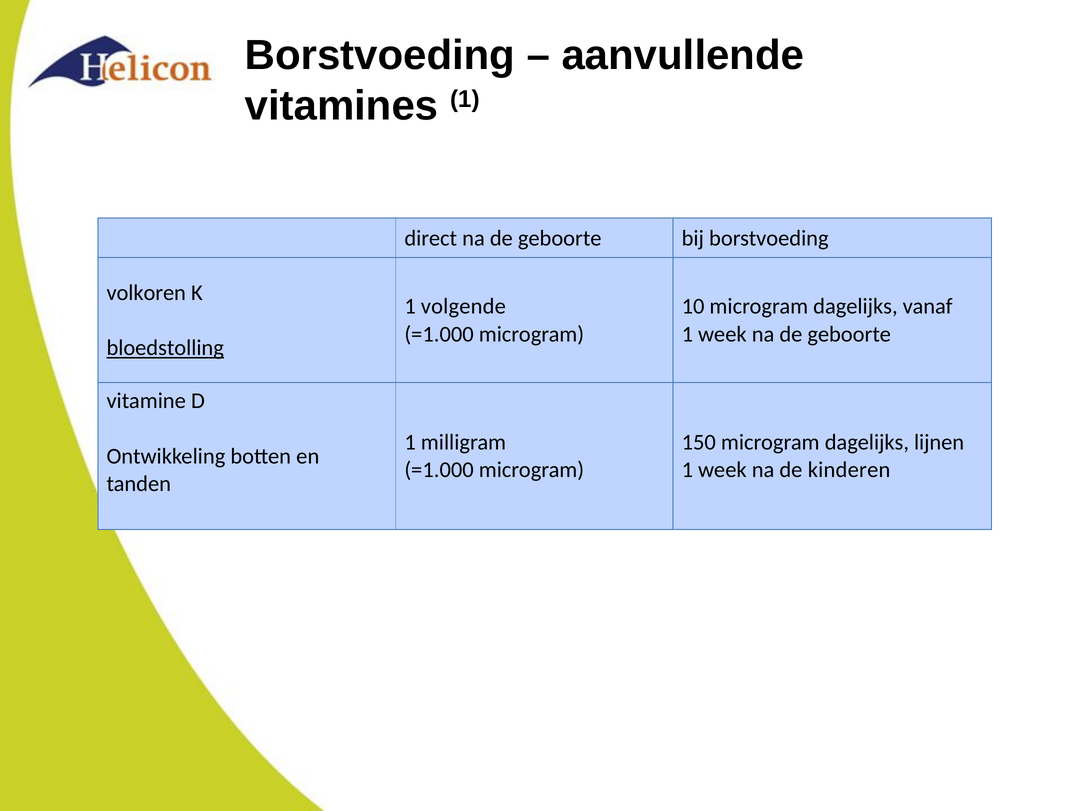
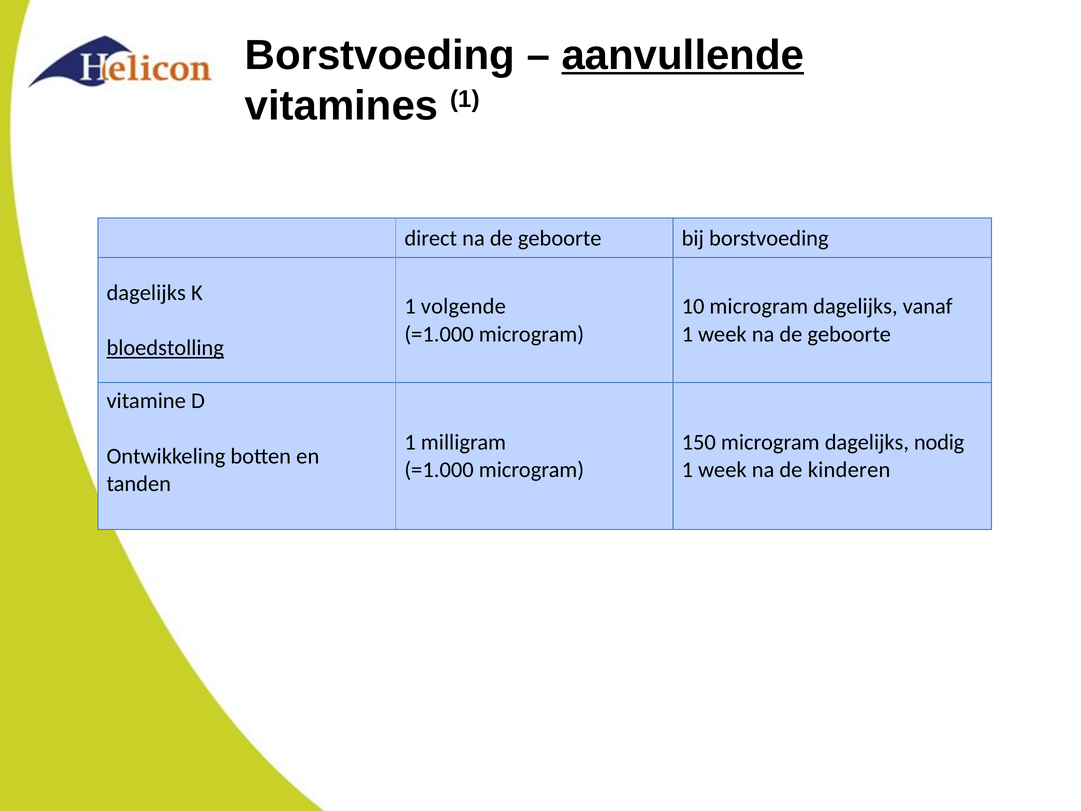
aanvullende underline: none -> present (683, 55)
volkoren: volkoren -> dagelijks (146, 293)
lijnen: lijnen -> nodig (939, 442)
